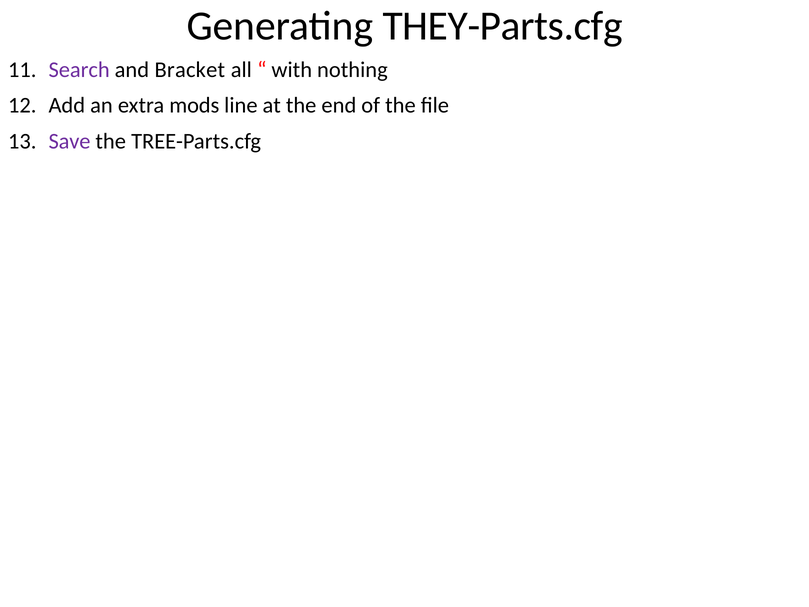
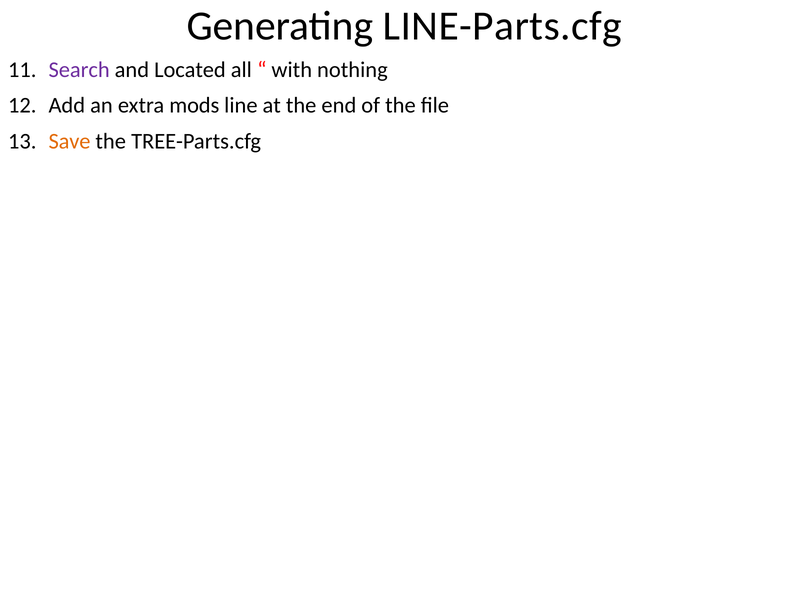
THEY-Parts.cfg: THEY-Parts.cfg -> LINE-Parts.cfg (502, 26)
Bracket: Bracket -> Located (190, 70)
Save colour: purple -> orange (70, 141)
